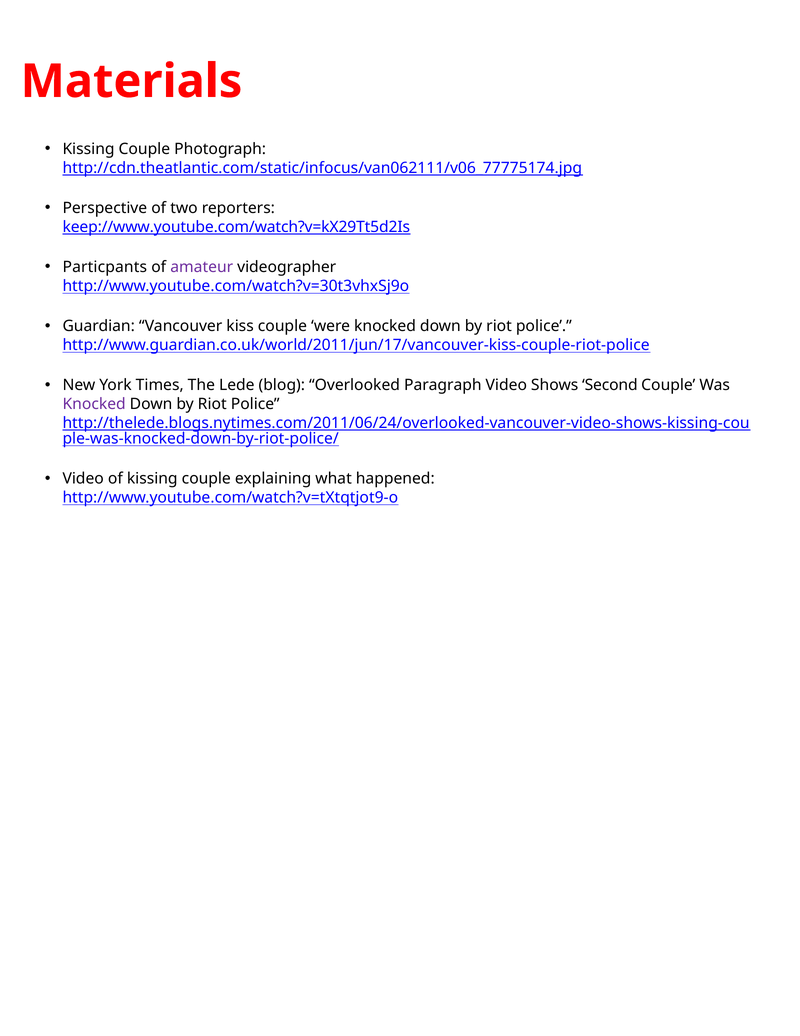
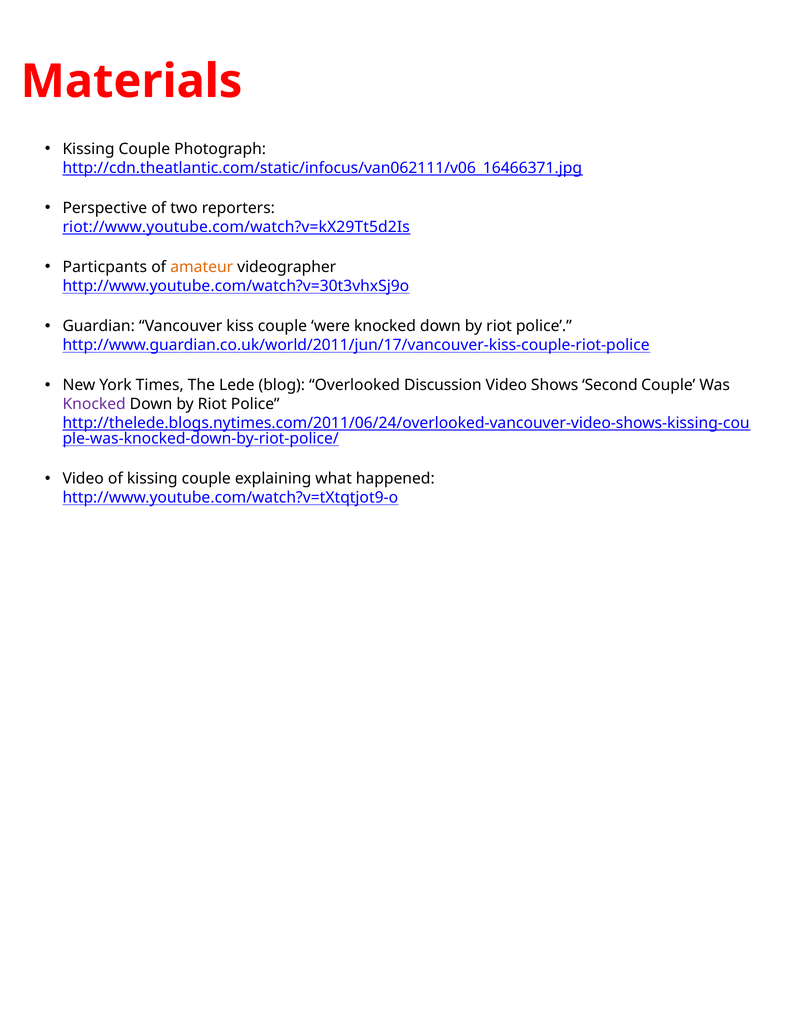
http://cdn.theatlantic.com/static/infocus/van062111/v06_77775174.jpg: http://cdn.theatlantic.com/static/infocus/van062111/v06_77775174.jpg -> http://cdn.theatlantic.com/static/infocus/van062111/v06_16466371.jpg (322, 168)
keep://www.youtube.com/watch?v=kX29Tt5d2Is: keep://www.youtube.com/watch?v=kX29Tt5d2Is -> riot://www.youtube.com/watch?v=kX29Tt5d2Is (236, 227)
amateur colour: purple -> orange (202, 267)
Paragraph: Paragraph -> Discussion (443, 385)
